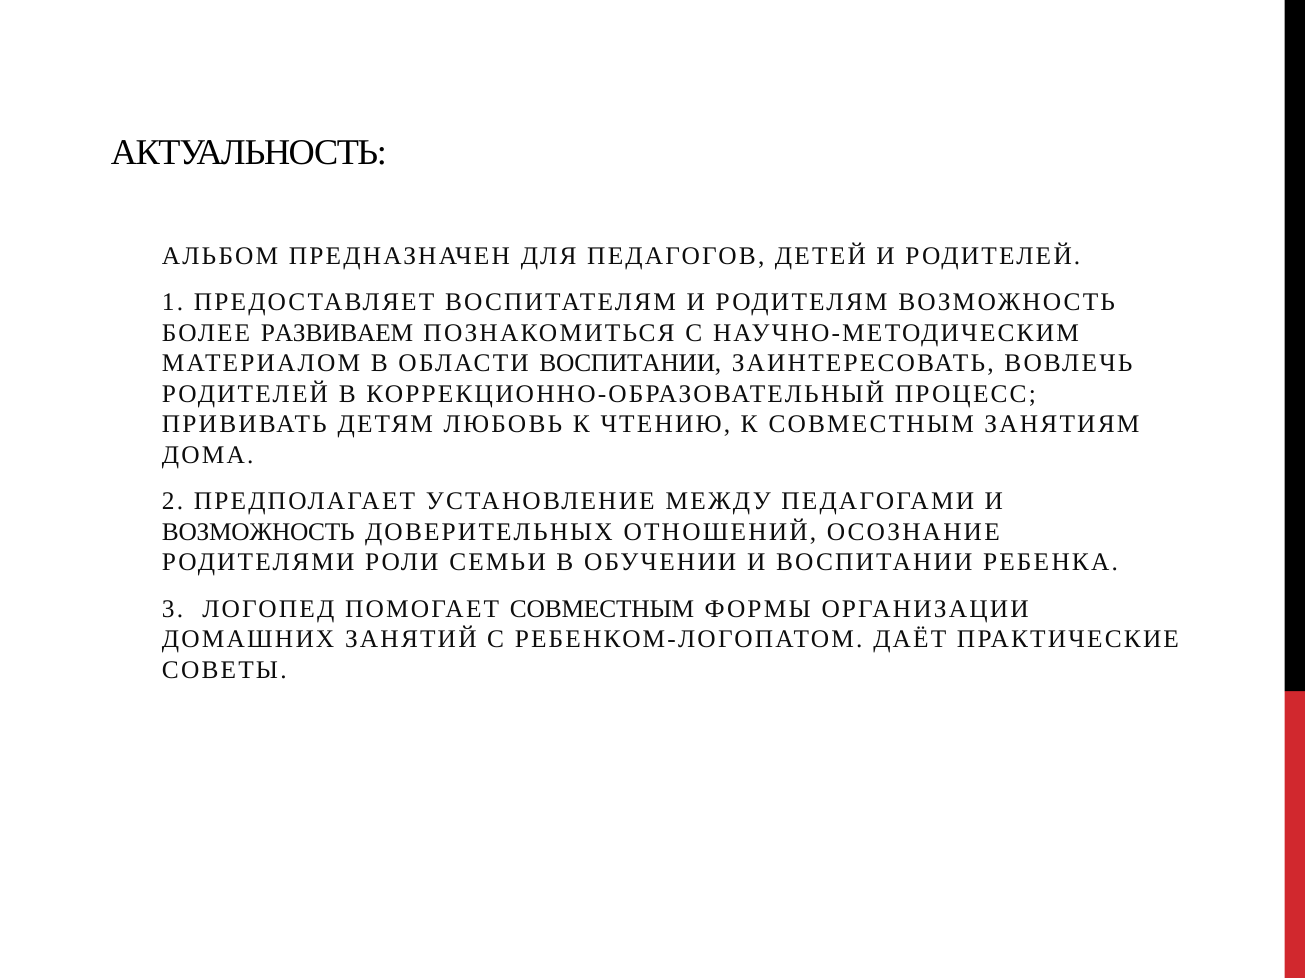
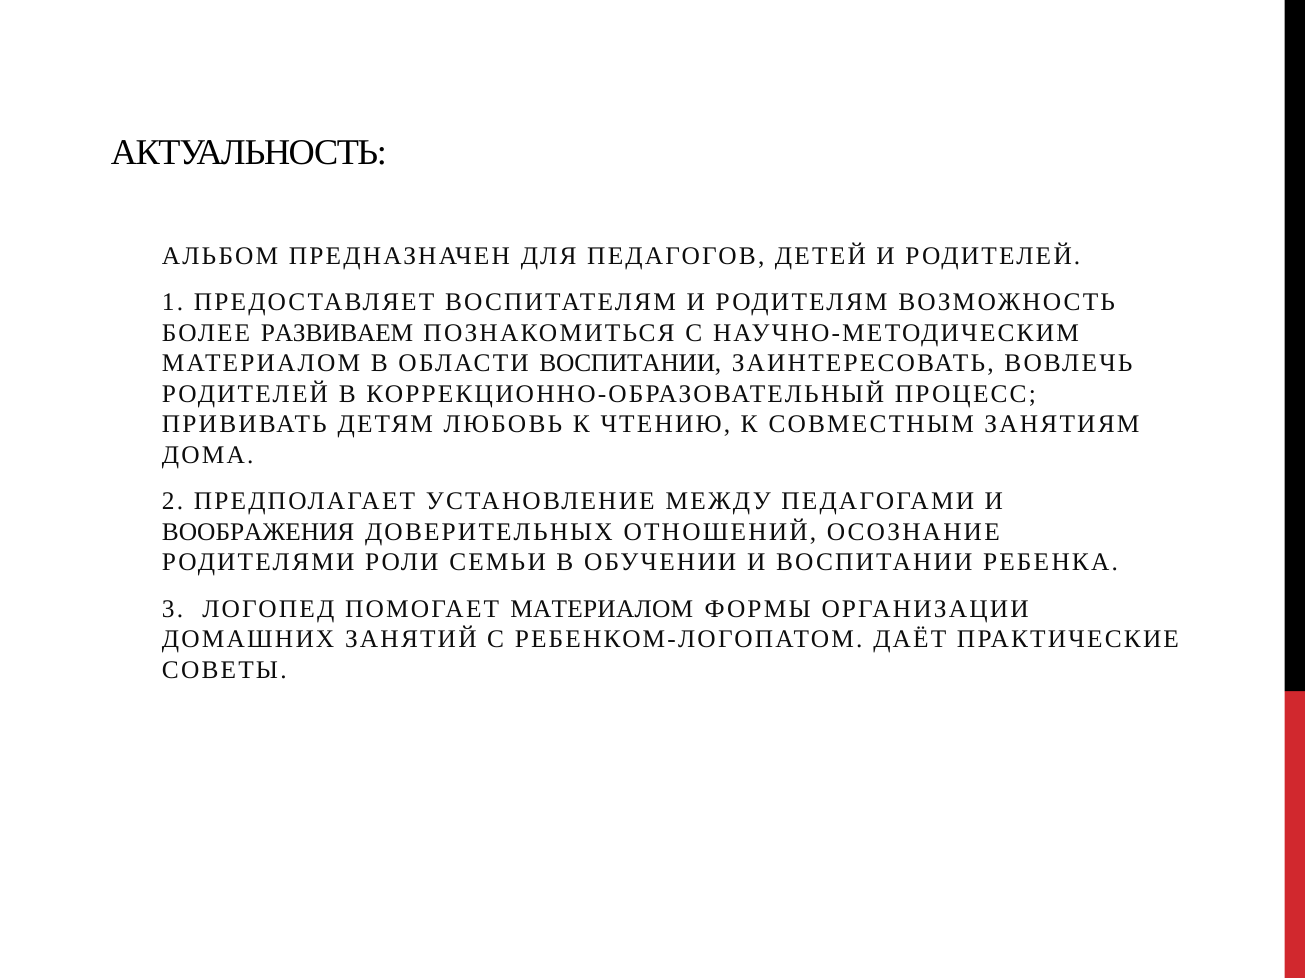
ВОЗМОЖНОСТЬ: ВОЗМОЖНОСТЬ -> ВООБРАЖЕНИЯ (258, 532)
ПОМОГАЕТ СОВМЕСТНЫМ: СОВМЕСТНЫМ -> МАТЕРИАЛОМ (602, 609)
